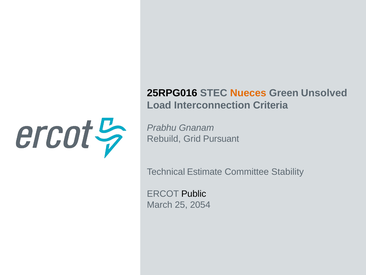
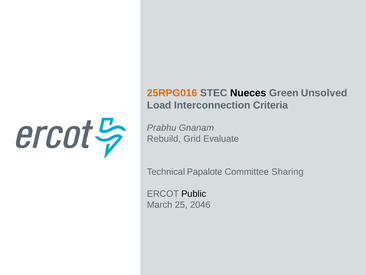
25RPG016 colour: black -> orange (172, 93)
Nueces colour: orange -> black (248, 93)
Pursuant: Pursuant -> Evaluate (221, 139)
Estimate: Estimate -> Papalote (205, 172)
Stability: Stability -> Sharing (288, 172)
2054: 2054 -> 2046 (200, 204)
